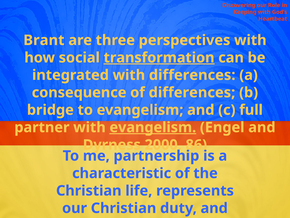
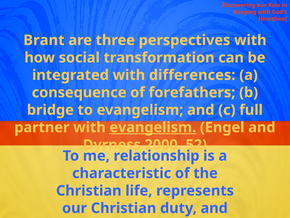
transformation underline: present -> none (159, 58)
of differences: differences -> forefathers (192, 92)
86: 86 -> 52 (196, 145)
partnership: partnership -> relationship (156, 156)
